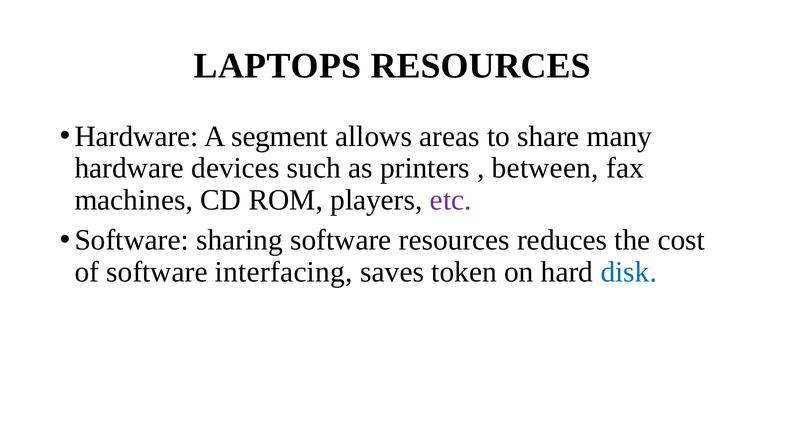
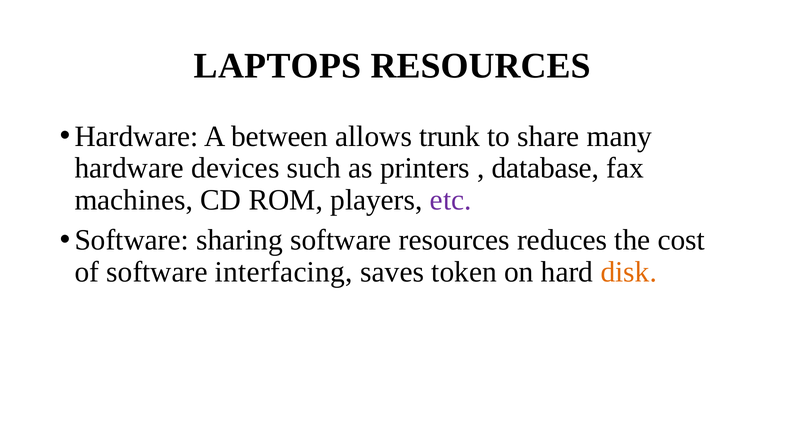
segment: segment -> between (280, 136)
areas: areas -> trunk (450, 136)
between: between -> database (546, 168)
disk colour: blue -> orange (629, 272)
